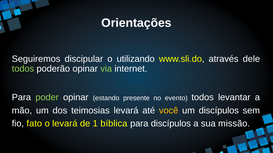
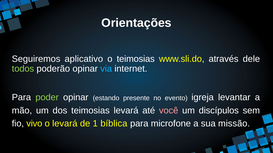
discipular: discipular -> aplicativo (84, 59)
o utilizando: utilizando -> teimosias (136, 59)
via colour: light green -> light blue (106, 69)
evento todos: todos -> igreja (203, 98)
você colour: yellow -> pink (169, 111)
fato: fato -> vivo (34, 124)
para discípulos: discípulos -> microfone (171, 124)
